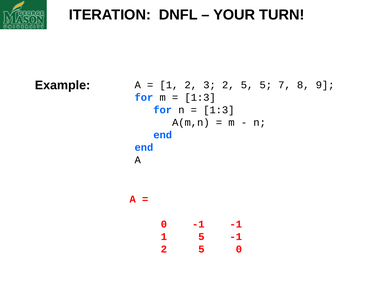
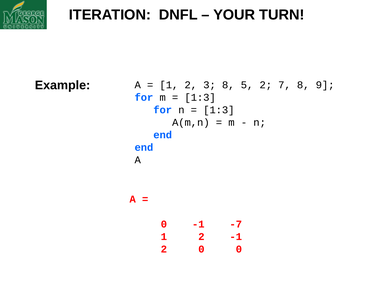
3 2: 2 -> 8 (228, 85)
5 5: 5 -> 2 (266, 85)
-1 -1: -1 -> -7 (236, 224)
5: 5 -> 2 (201, 236)
5: 5 -> 0 (201, 249)
